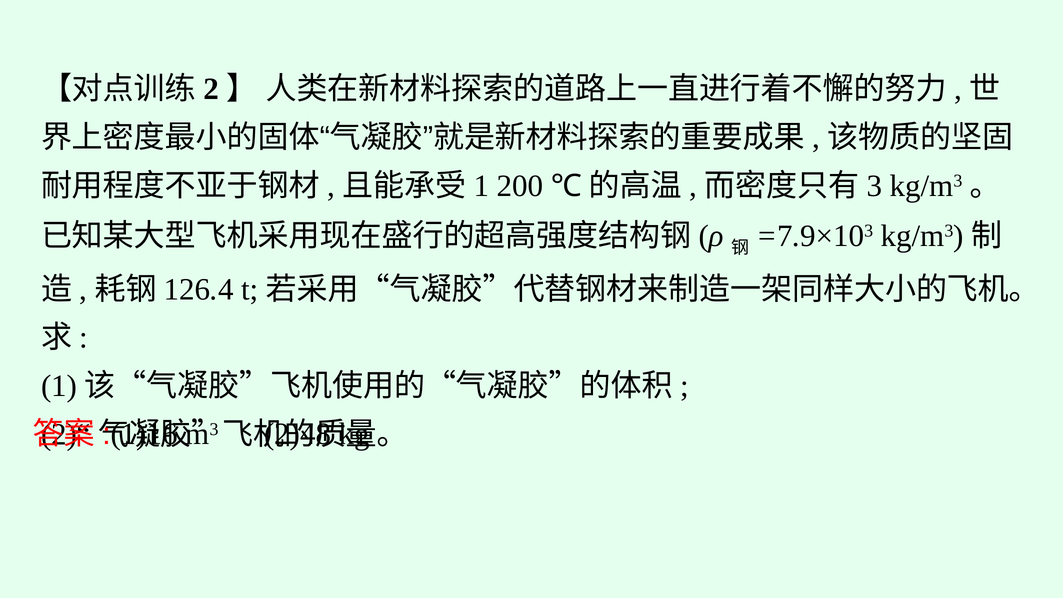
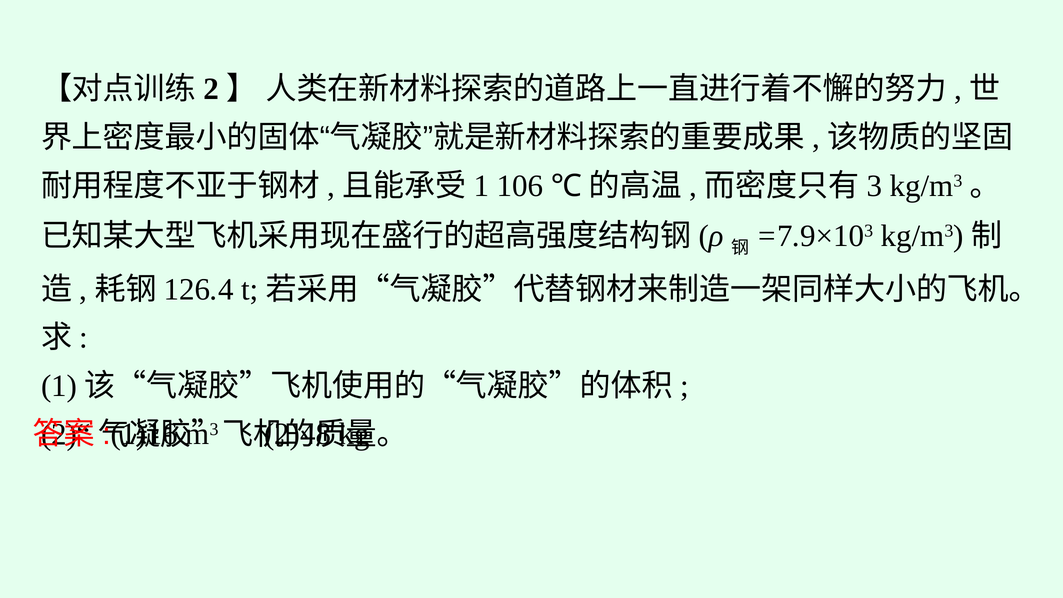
200: 200 -> 106 (520, 186)
